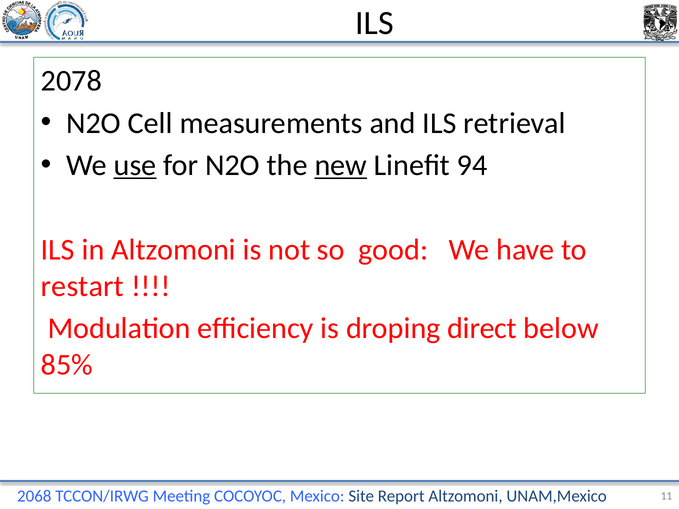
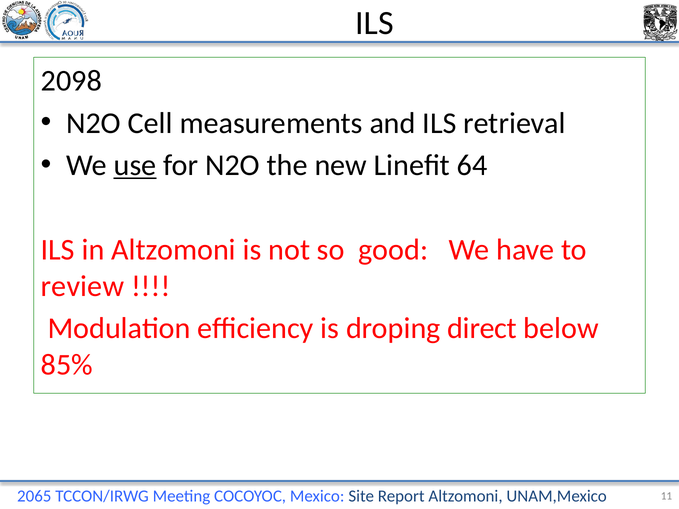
2078: 2078 -> 2098 (71, 81)
new underline: present -> none (341, 165)
94: 94 -> 64 (472, 165)
restart: restart -> review (82, 286)
2068: 2068 -> 2065 (34, 496)
